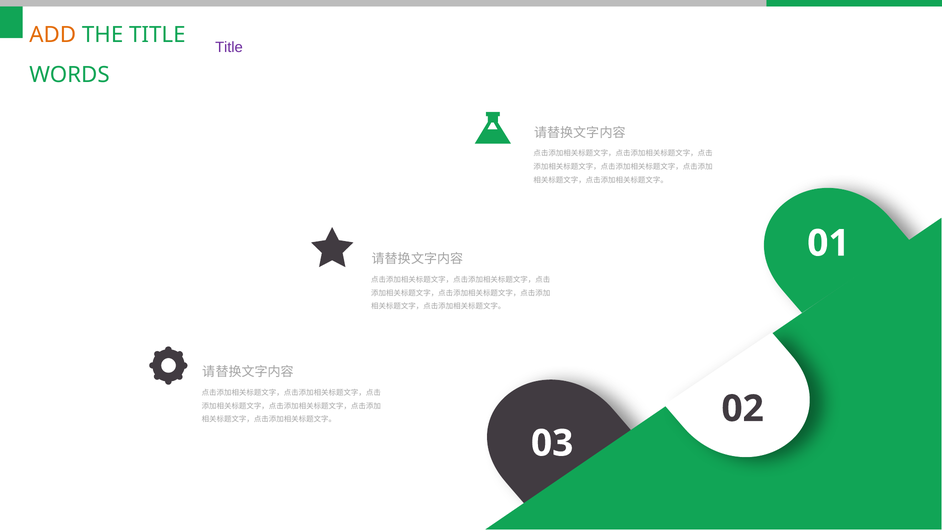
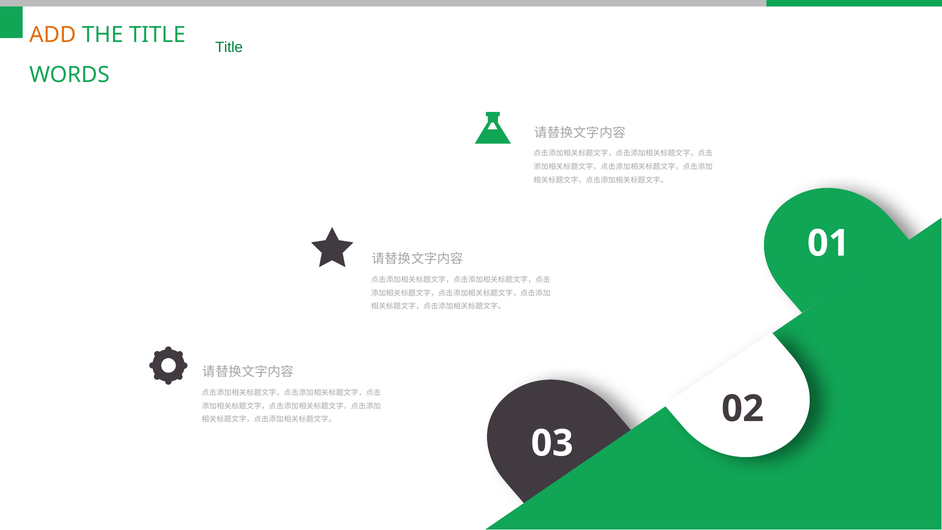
Title colour: purple -> green (229, 47)
